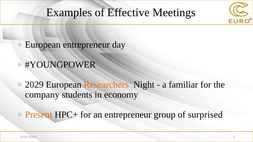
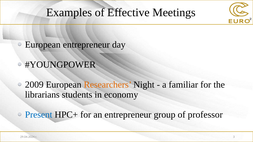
2029: 2029 -> 2009 (34, 85)
company: company -> librarians (42, 95)
Present colour: orange -> blue (39, 115)
surprised: surprised -> professor (205, 115)
